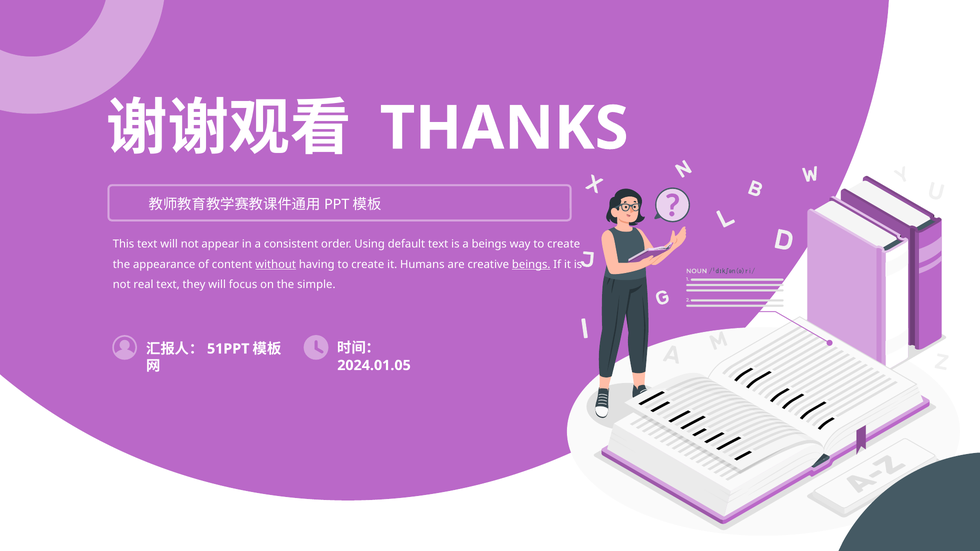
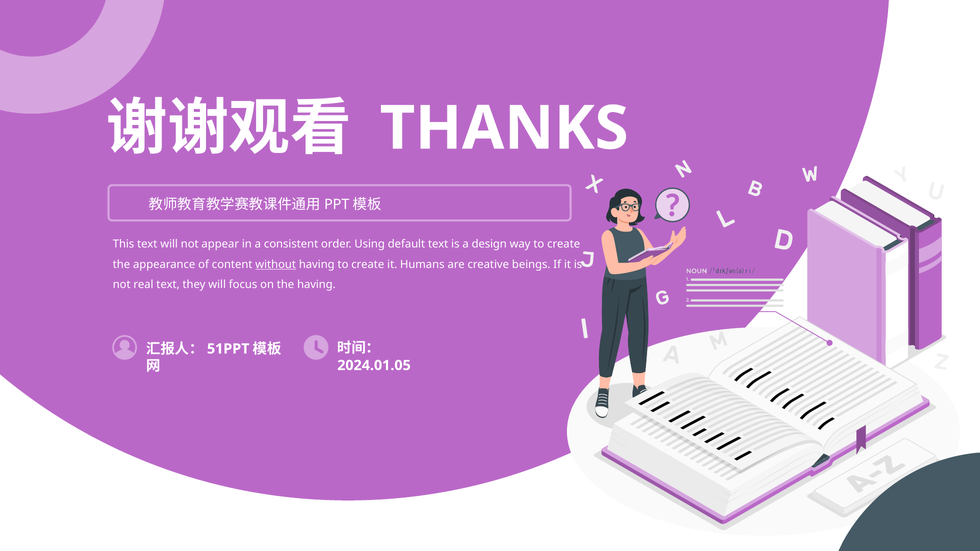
a beings: beings -> design (489, 244)
beings underline: present -> none (531, 265)
the simple: simple -> having (316, 285)
